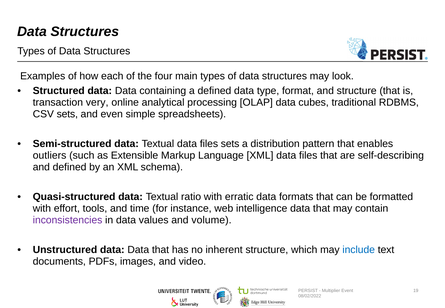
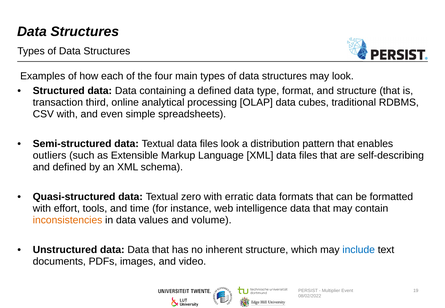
very: very -> third (97, 102)
CSV sets: sets -> with (67, 114)
files sets: sets -> look (230, 144)
ratio: ratio -> zero (191, 197)
inconsistencies colour: purple -> orange (68, 220)
